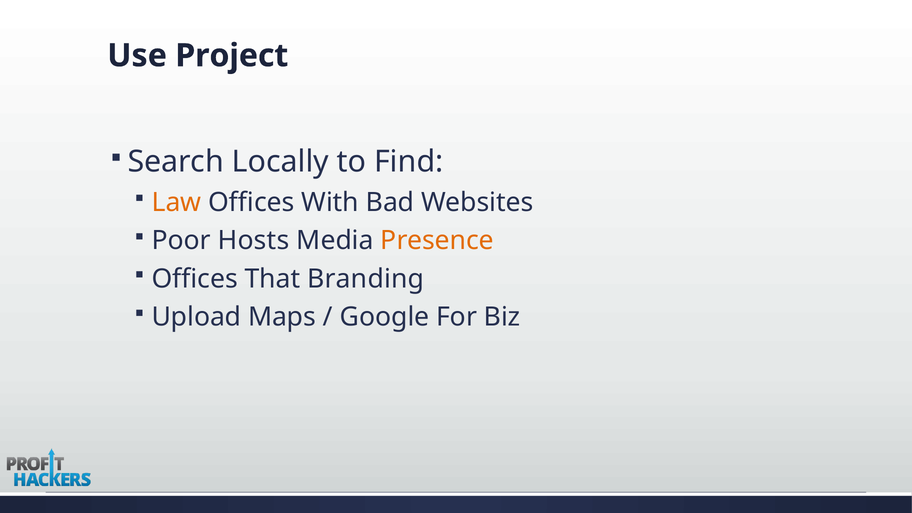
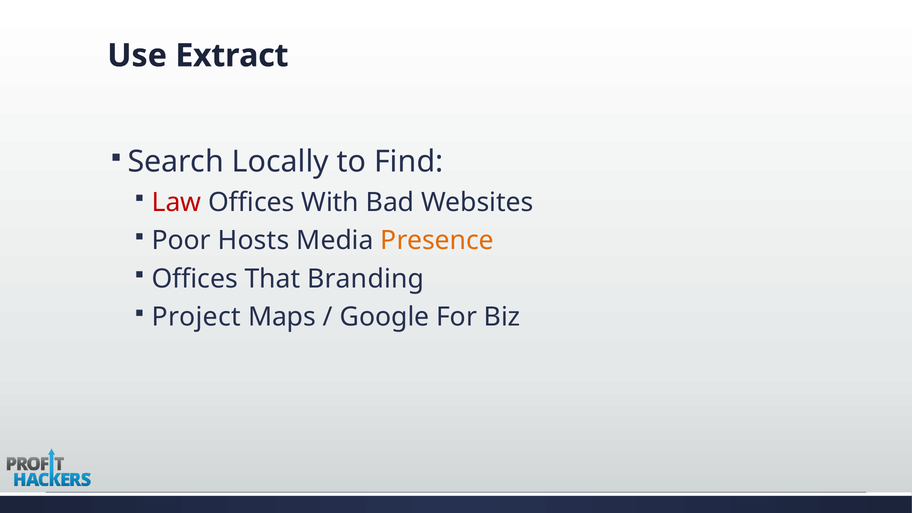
Project: Project -> Extract (232, 56)
Law colour: orange -> red (176, 202)
Upload: Upload -> Project (196, 317)
